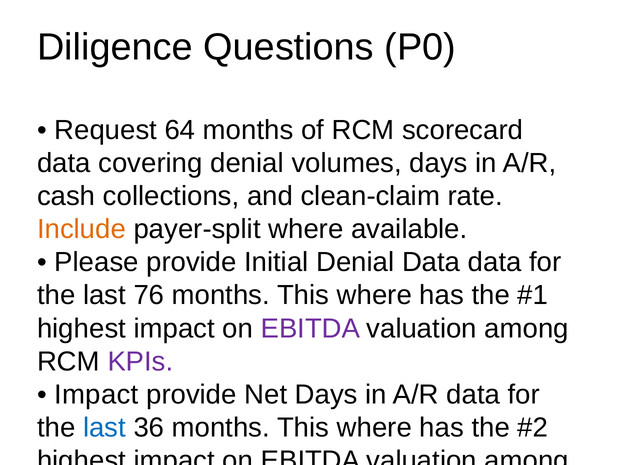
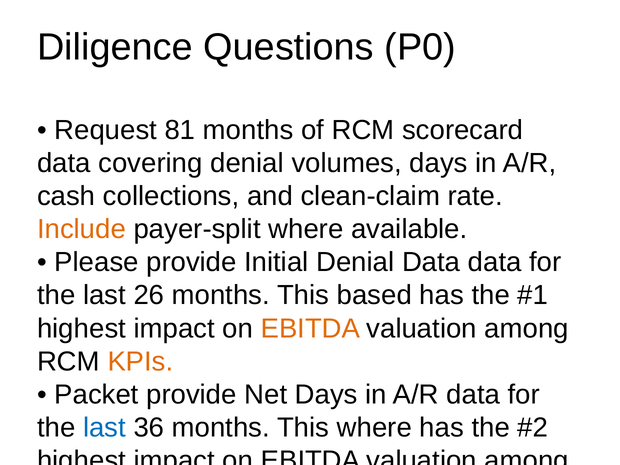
64: 64 -> 81 (180, 130)
76: 76 -> 26 (149, 295)
where: where -> based (374, 295)
EBITDA colour: purple -> orange (310, 328)
KPIs colour: purple -> orange (140, 362)
Impact: Impact -> Packet (96, 395)
